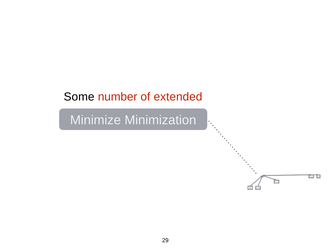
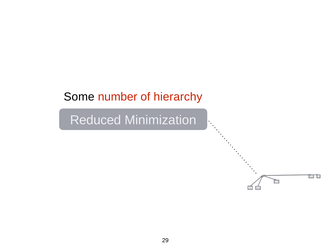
extended: extended -> hierarchy (178, 97)
Minimize: Minimize -> Reduced (96, 120)
